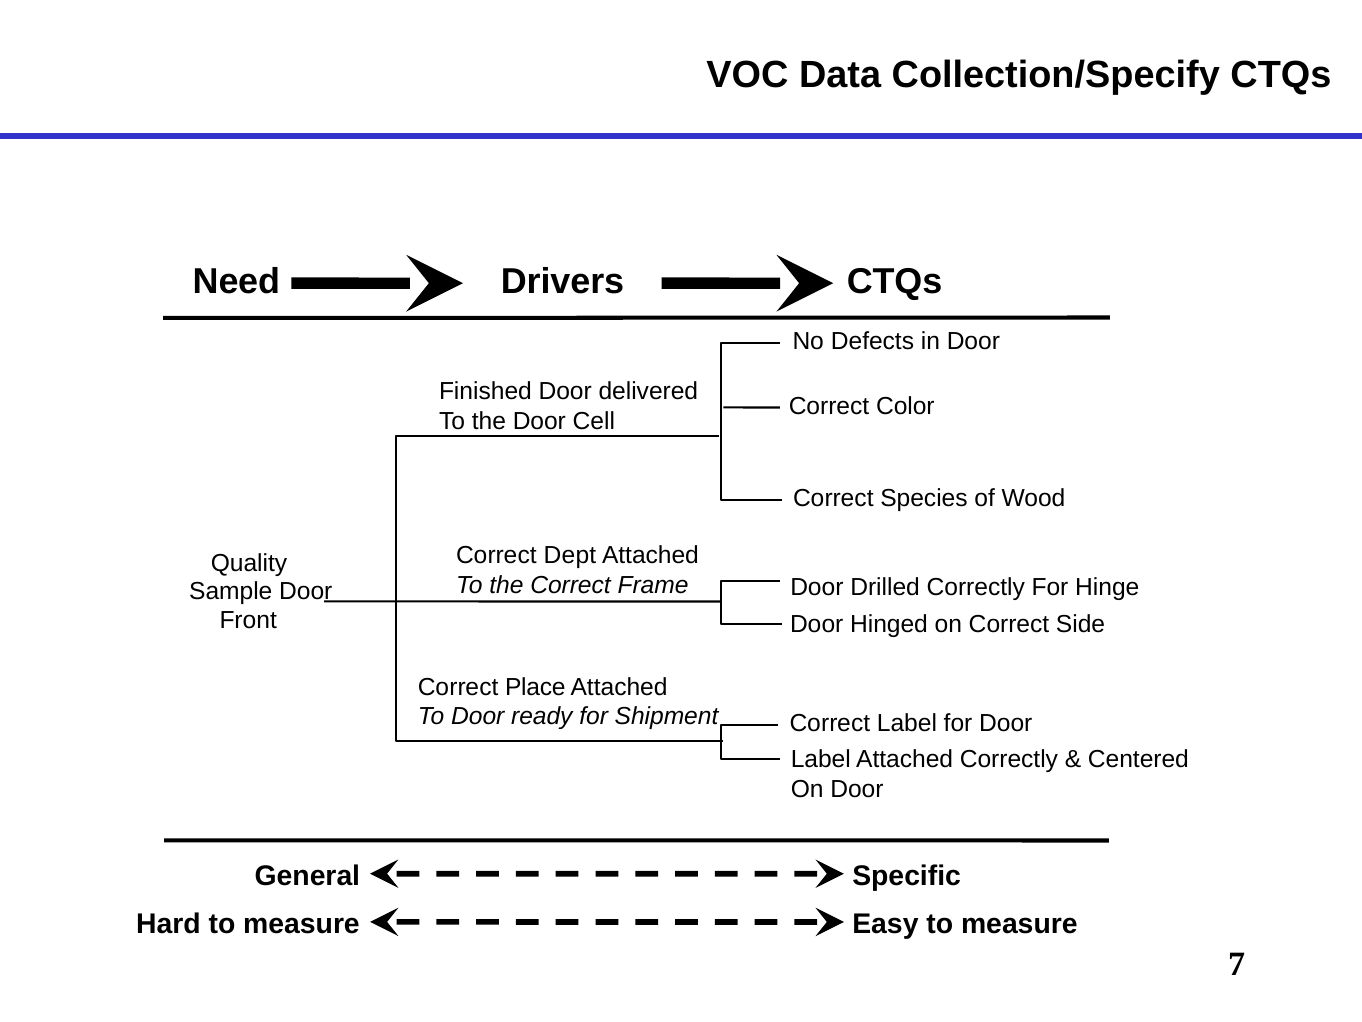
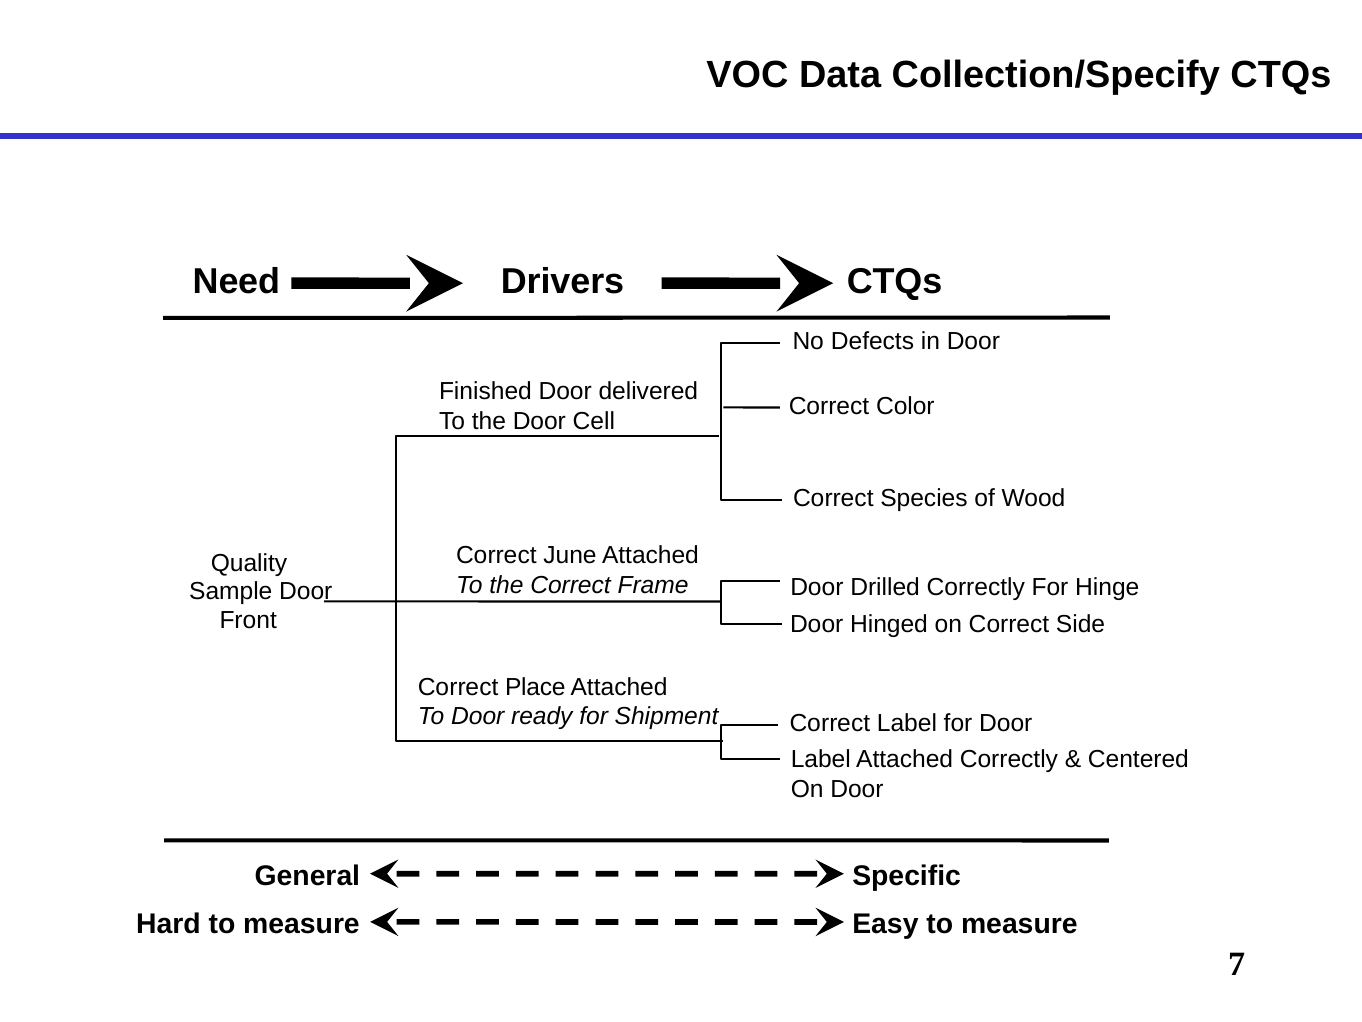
Dept: Dept -> June (570, 555)
